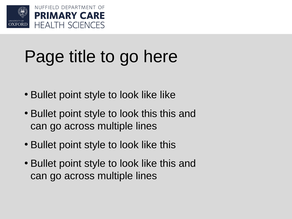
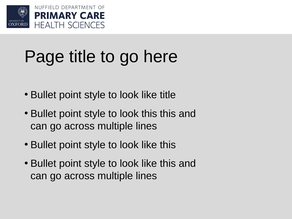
like like: like -> title (168, 95)
